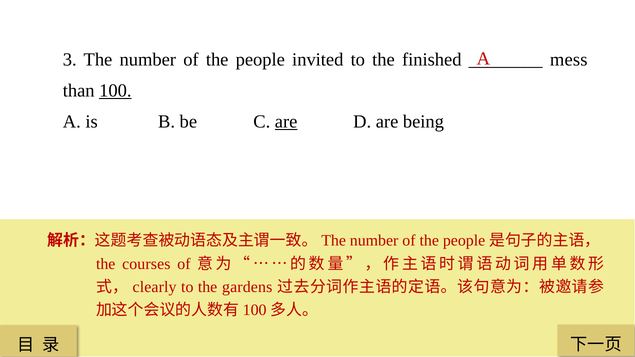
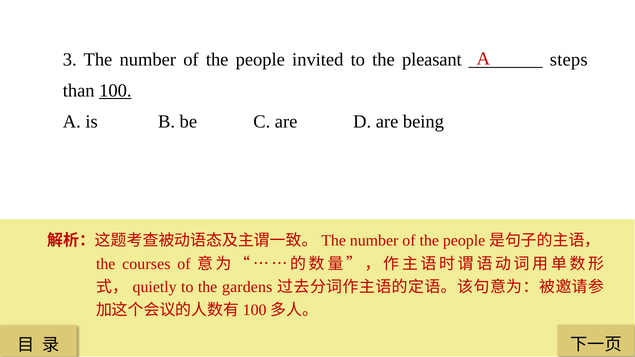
finished: finished -> pleasant (432, 59)
mess: mess -> steps (569, 59)
are underline: present -> none (286, 122)
clearly: clearly -> quietly (155, 287)
